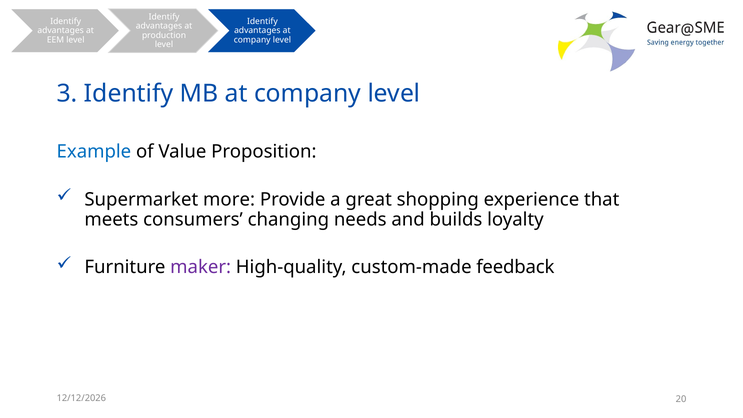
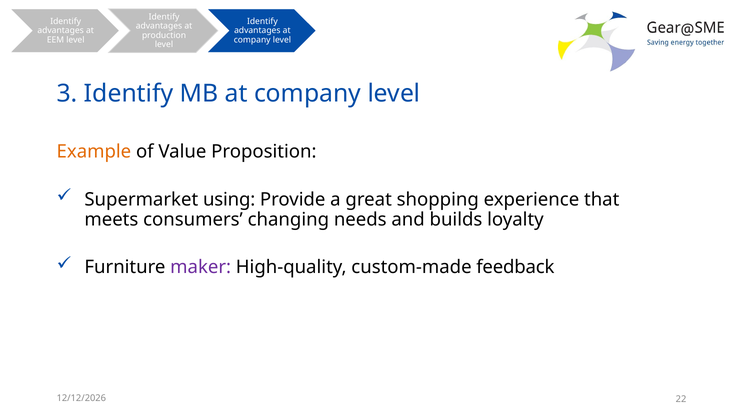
Example colour: blue -> orange (94, 152)
more: more -> using (229, 199)
20: 20 -> 22 (681, 399)
